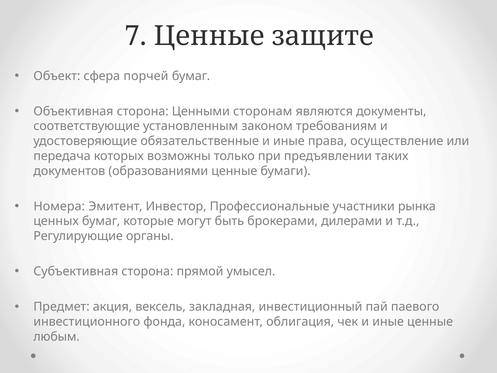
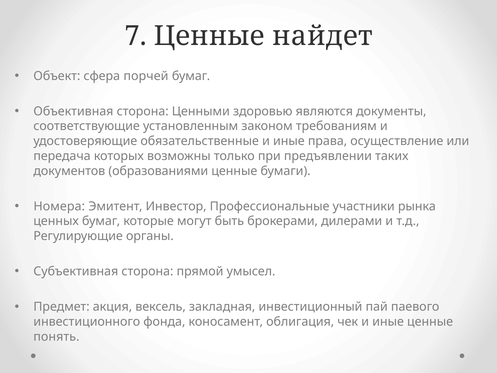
защите: защите -> найдет (323, 36)
сторонам: сторонам -> здоровью (263, 111)
любым: любым -> понять (56, 336)
